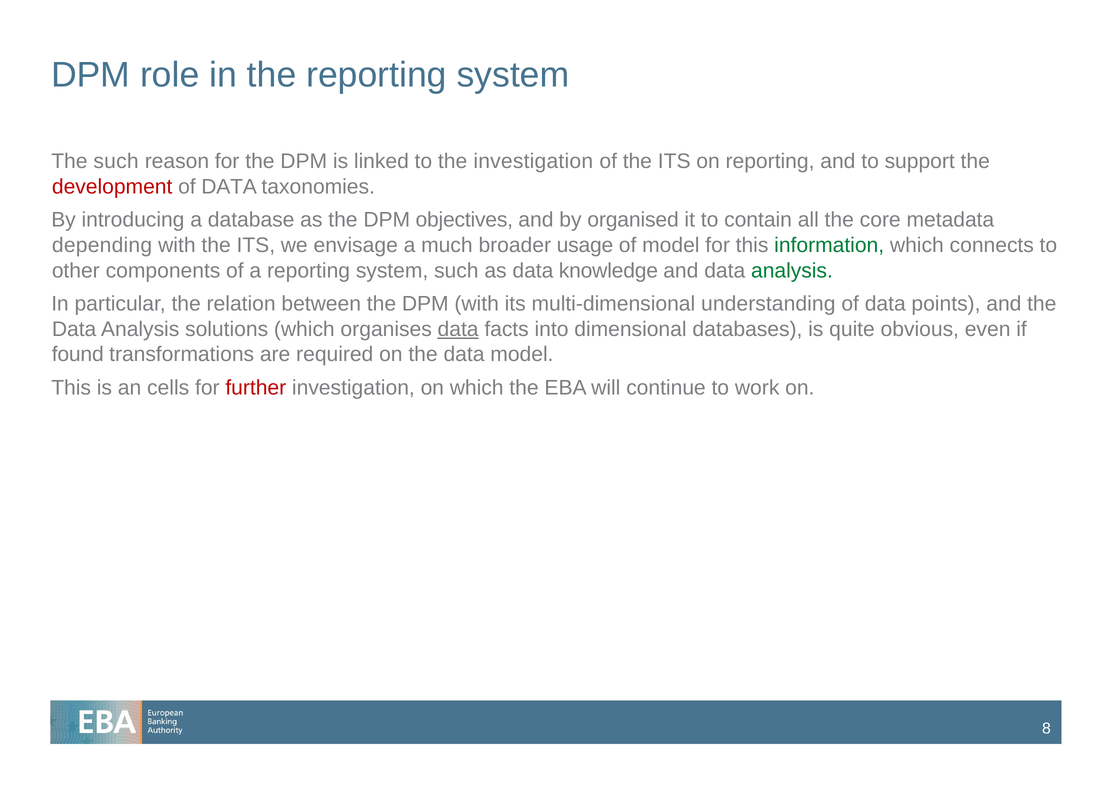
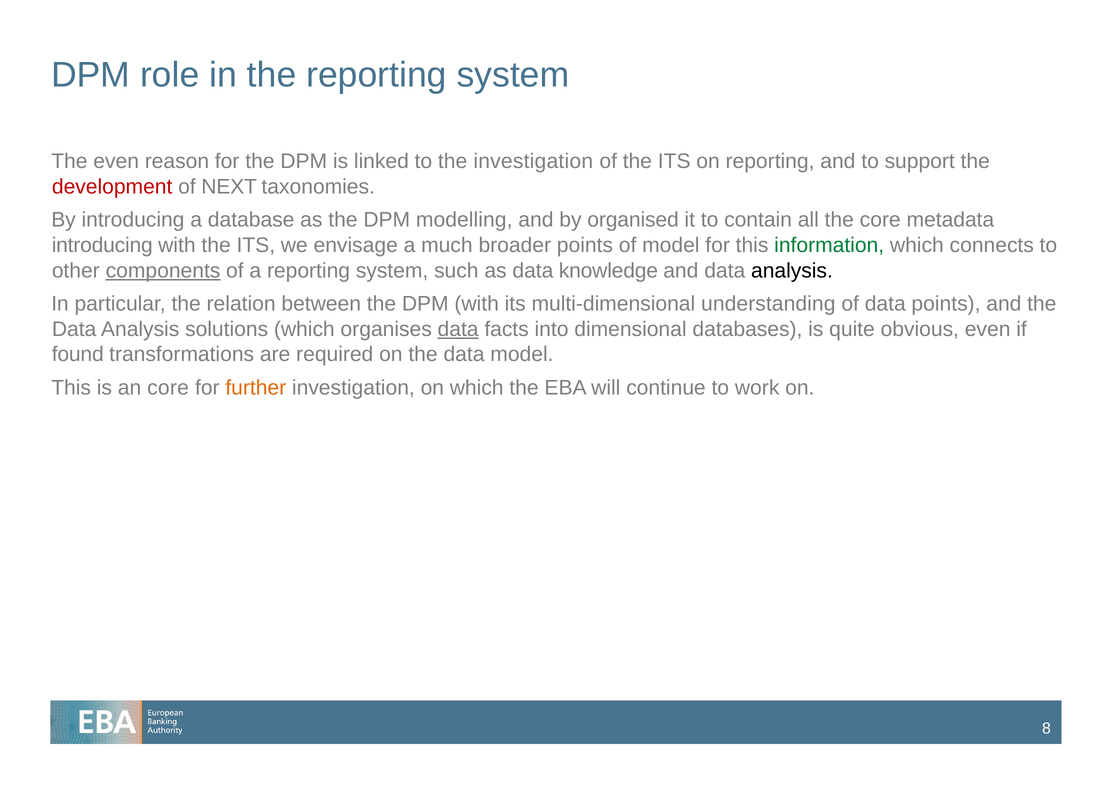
The such: such -> even (116, 162)
DATA: DATA -> NEXT (229, 187)
objectives: objectives -> modelling (464, 220)
depending: depending -> introducing (102, 245)
broader usage: usage -> points (585, 245)
components underline: none -> present (163, 271)
analysis colour: green -> black (792, 271)
an cells: cells -> core (168, 388)
further colour: red -> orange (256, 388)
